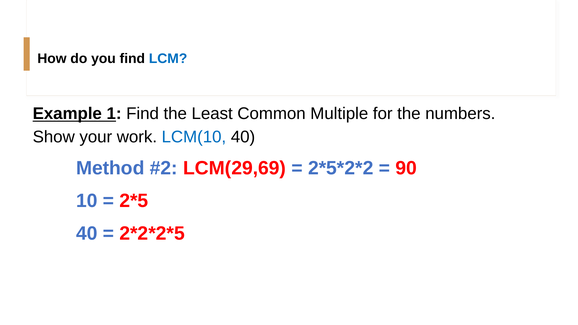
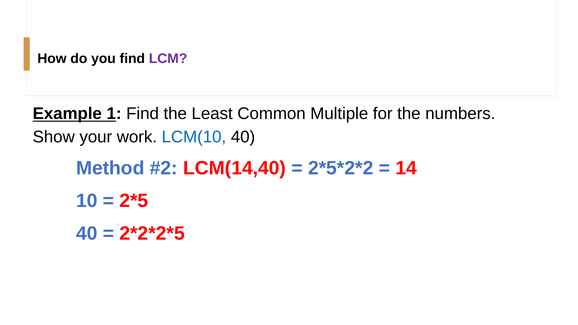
LCM colour: blue -> purple (168, 59)
LCM(29,69: LCM(29,69 -> LCM(14,40 (235, 168)
90: 90 -> 14 (406, 168)
